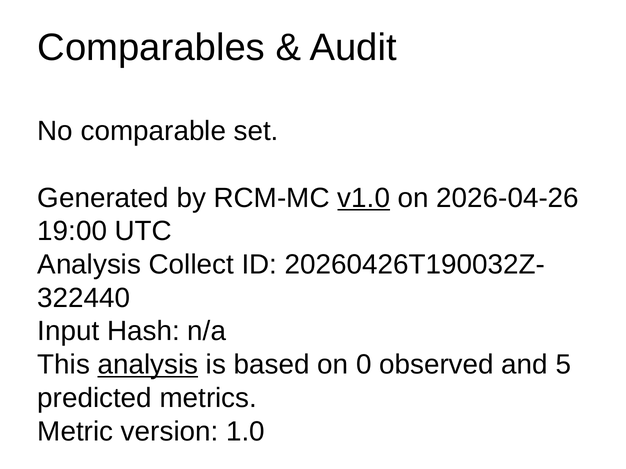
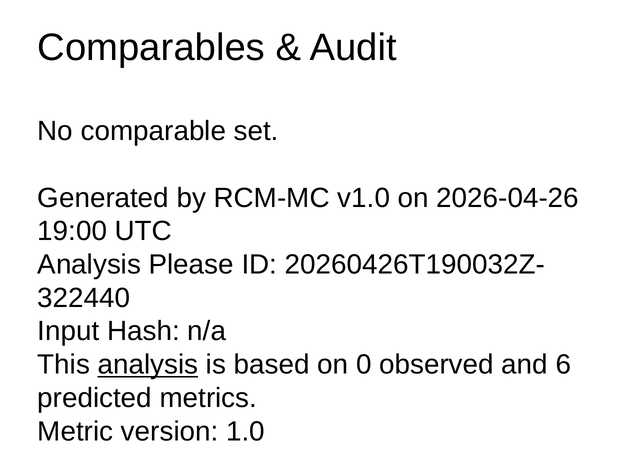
v1.0 underline: present -> none (364, 198)
Collect: Collect -> Please (191, 265)
5: 5 -> 6 (563, 365)
